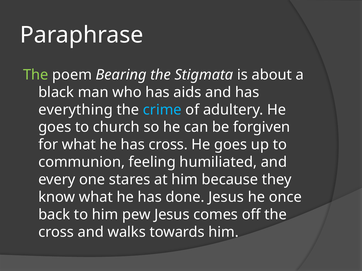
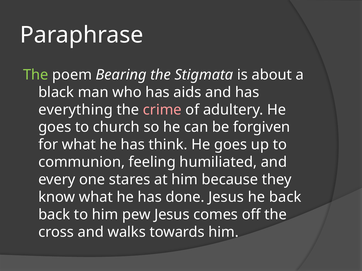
crime colour: light blue -> pink (162, 110)
has cross: cross -> think (168, 145)
he once: once -> back (285, 197)
